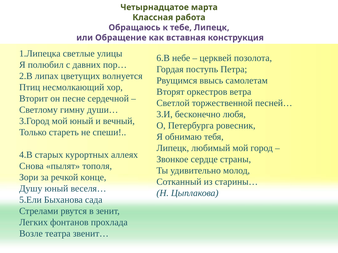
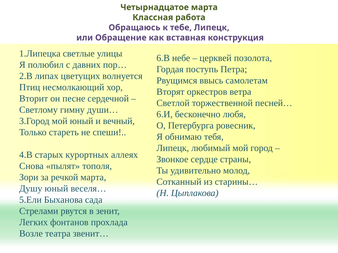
3.И: 3.И -> 6.И (165, 114)
речкой конце: конце -> марта (93, 178)
